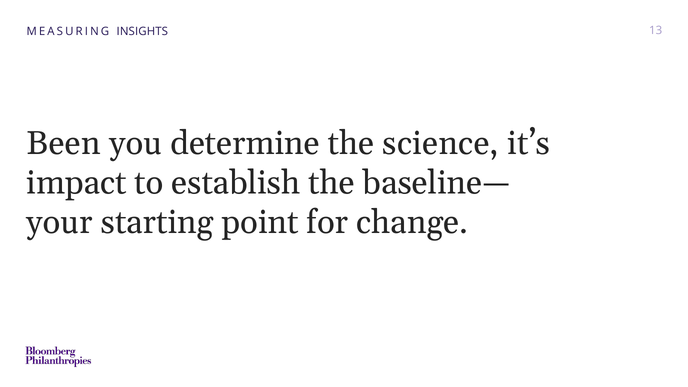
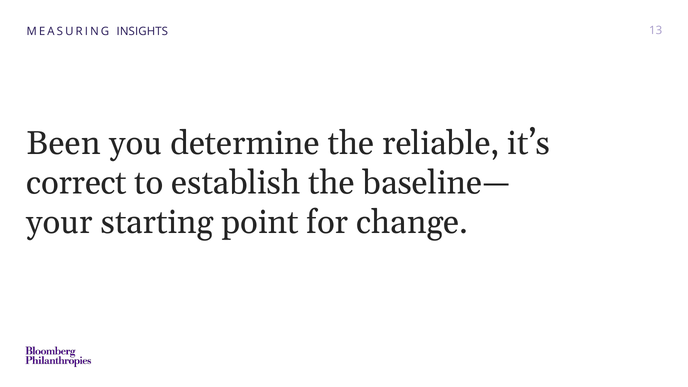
science: science -> reliable (441, 143)
impact: impact -> correct (77, 183)
